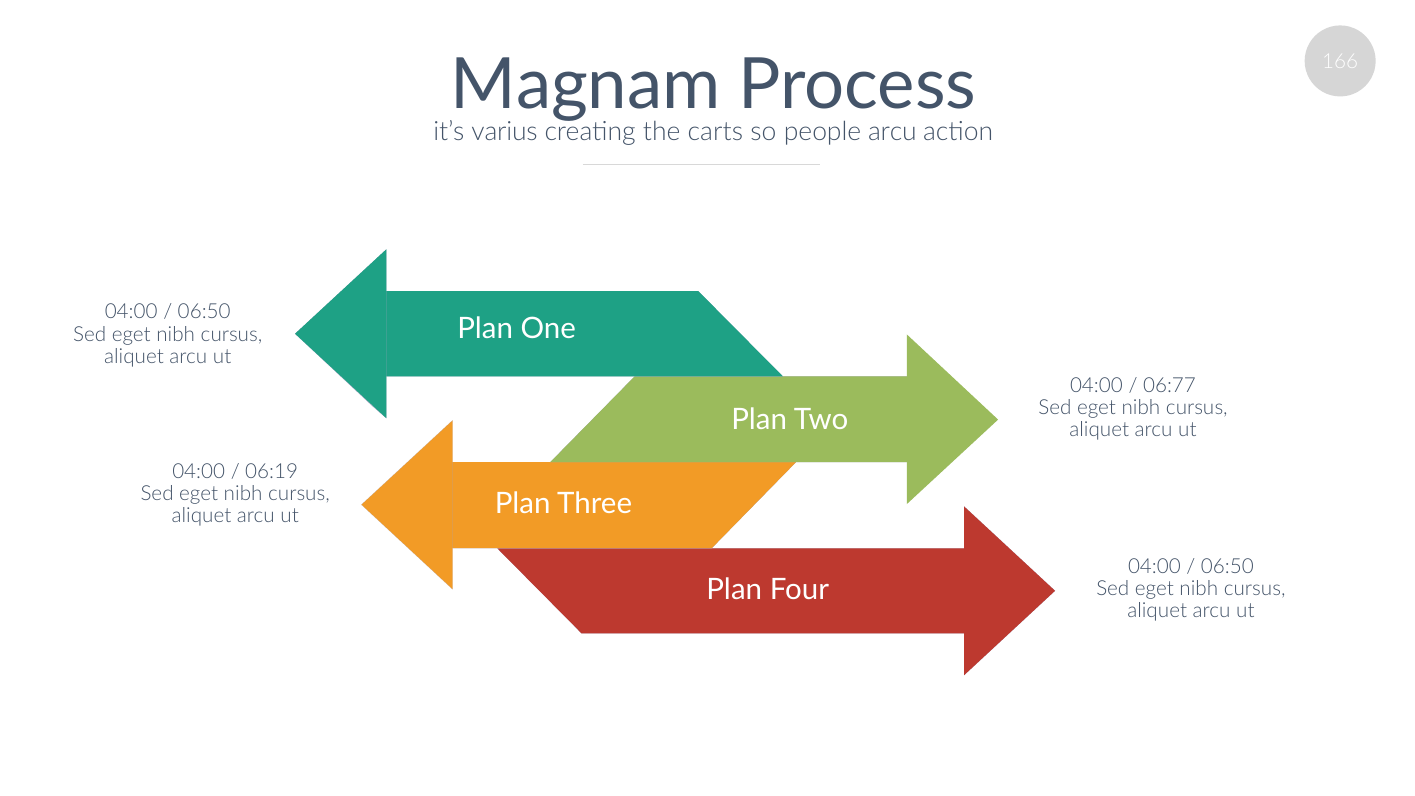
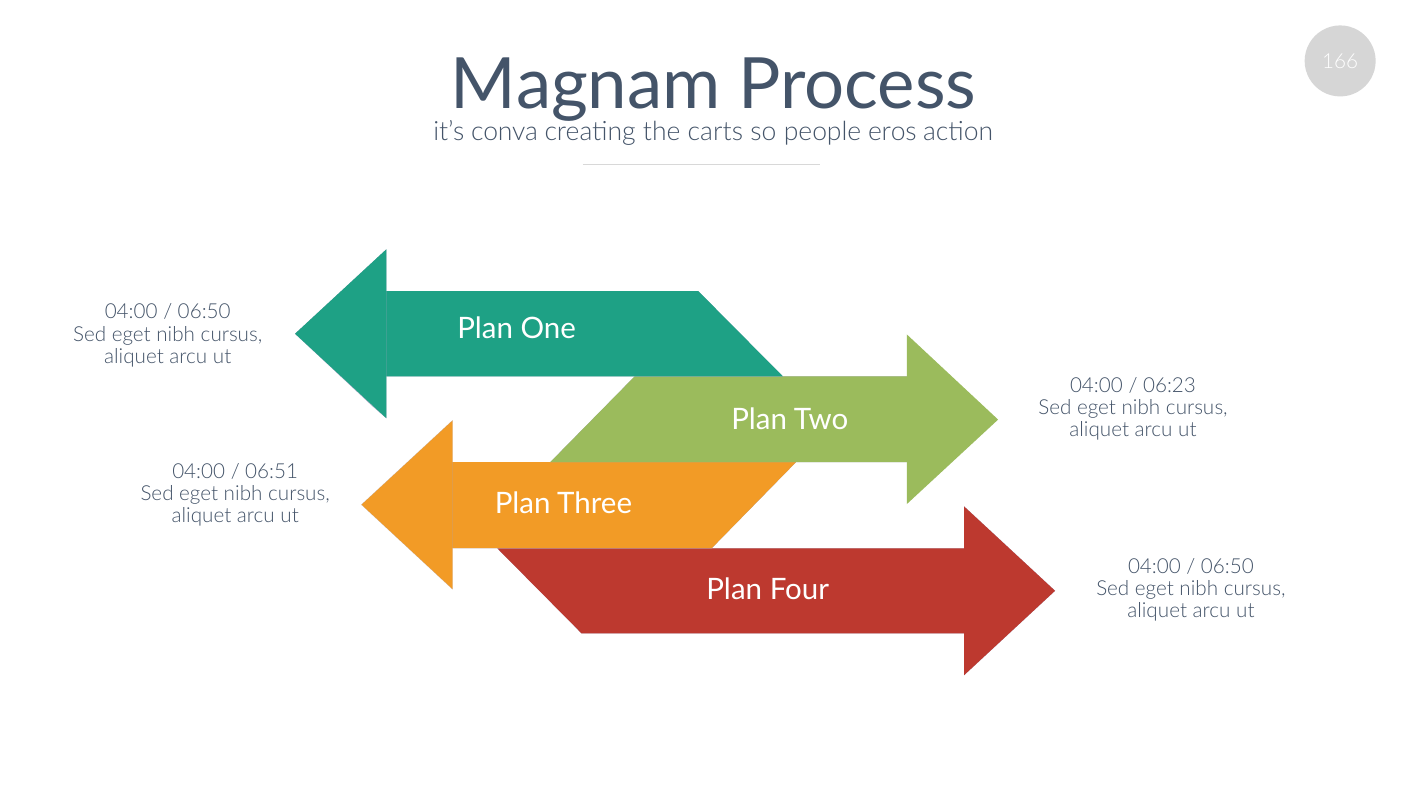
varius: varius -> conva (505, 132)
people arcu: arcu -> eros (892, 132)
06:77: 06:77 -> 06:23 (1169, 385)
06:19: 06:19 -> 06:51 (272, 471)
